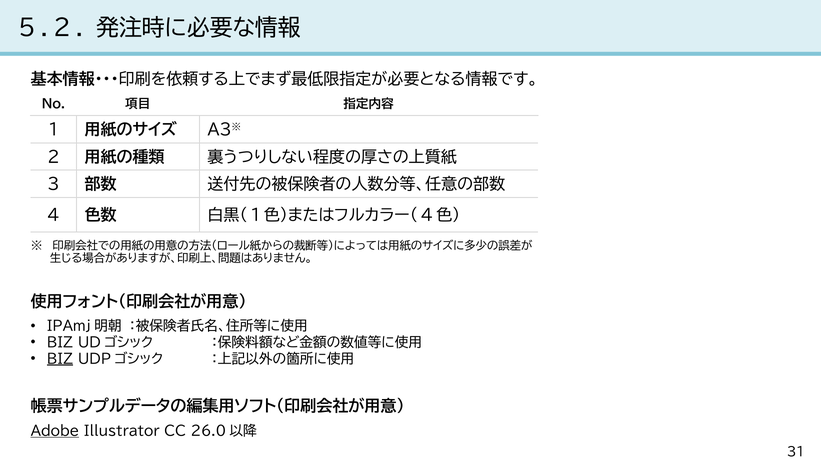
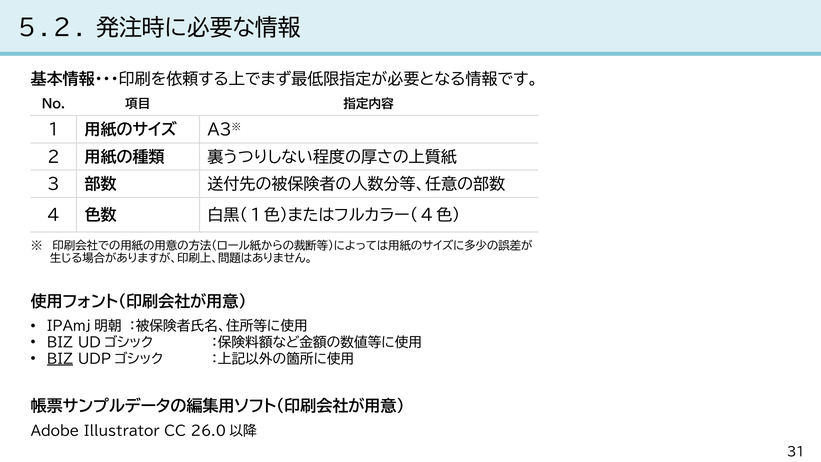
Adobe underline: present -> none (55, 431)
